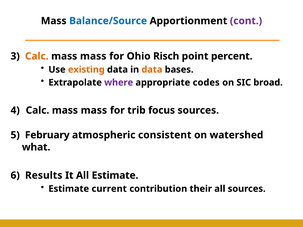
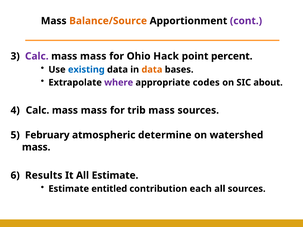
Balance/Source colour: blue -> orange (108, 21)
Calc colour: orange -> purple (37, 56)
Risch: Risch -> Hack (166, 56)
existing colour: orange -> blue (86, 70)
broad: broad -> about (268, 83)
trib focus: focus -> mass (162, 110)
consistent: consistent -> determine (165, 135)
what: what -> mass (36, 147)
current: current -> entitled (109, 189)
their: their -> each (201, 189)
